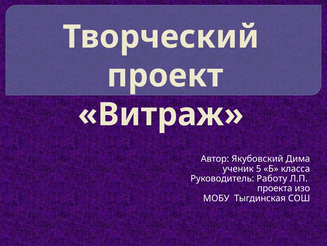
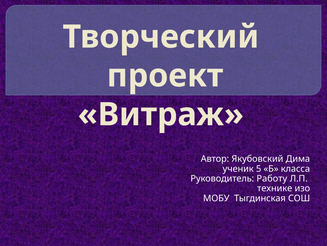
проекта: проекта -> технике (275, 188)
